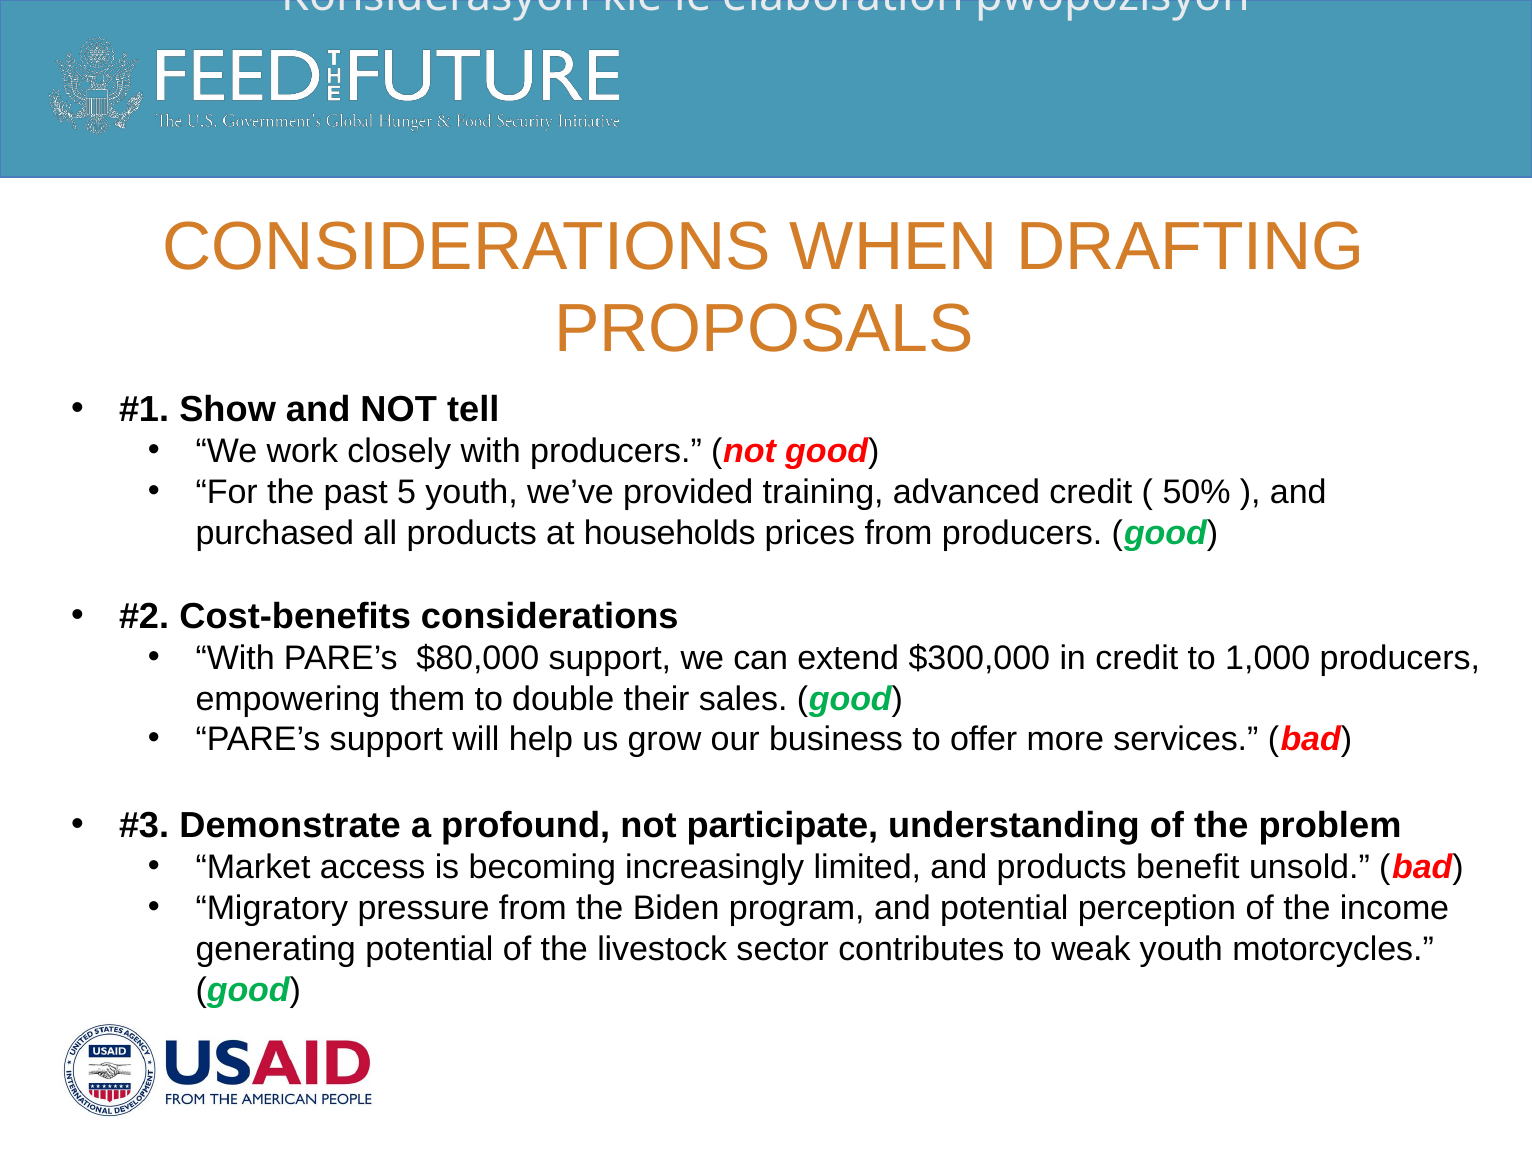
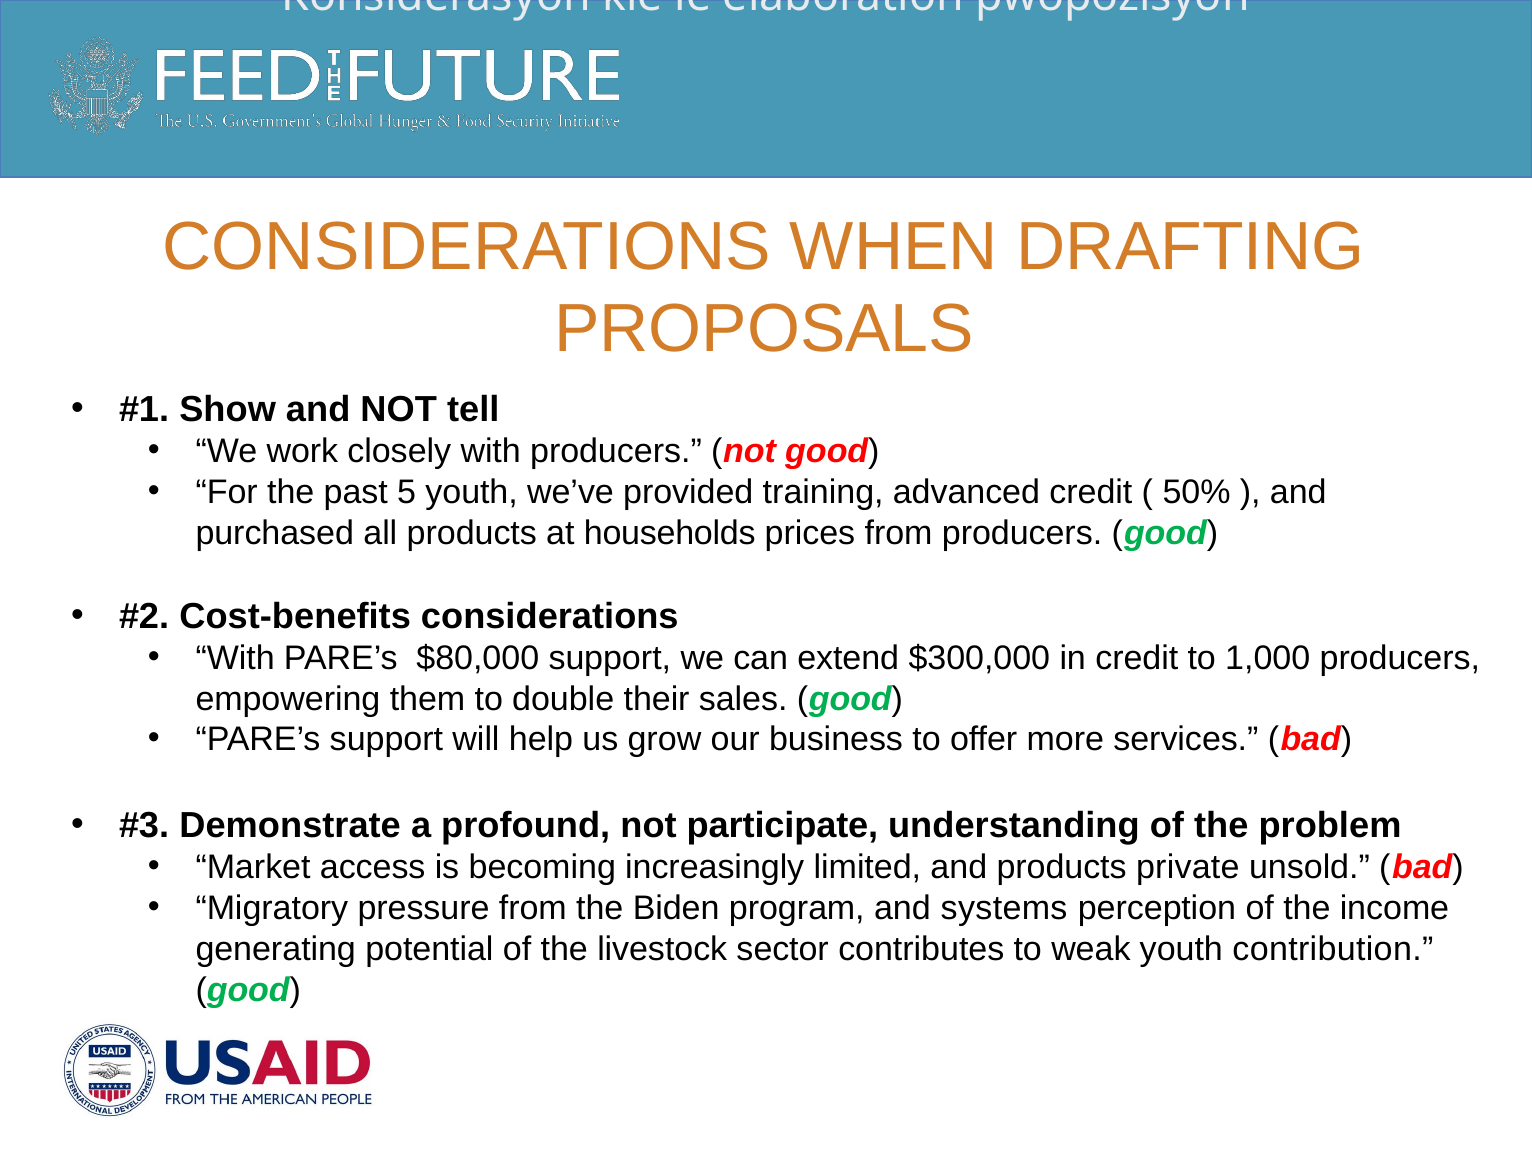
benefit: benefit -> private (1188, 867)
and potential: potential -> systems (1004, 908)
motorcycles: motorcycles -> contribution (1333, 949)
